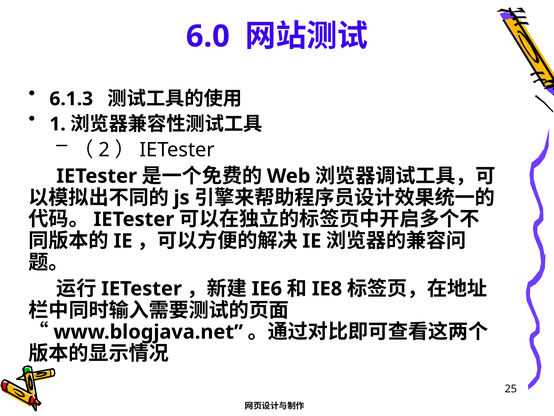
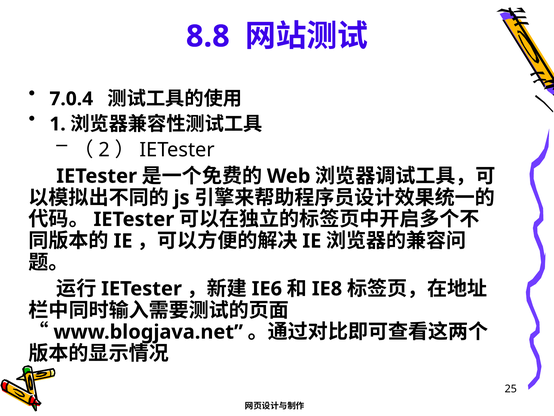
6.0: 6.0 -> 8.8 (208, 36)
6.1.3: 6.1.3 -> 7.0.4 (71, 99)
